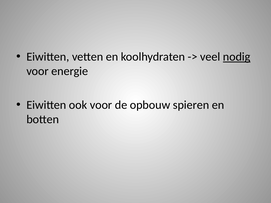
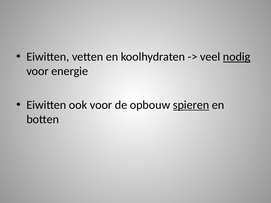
spieren underline: none -> present (191, 105)
